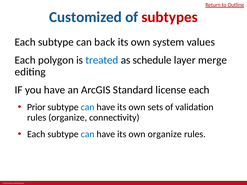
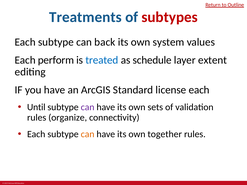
Customized: Customized -> Treatments (85, 17)
polygon: polygon -> perform (56, 60)
merge: merge -> extent (213, 60)
Prior: Prior -> Until (36, 107)
can colour: blue -> purple (88, 107)
can colour: blue -> orange (88, 134)
own organize: organize -> together (165, 134)
